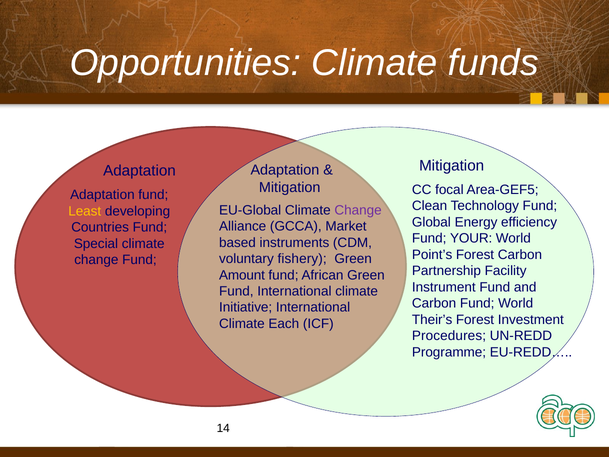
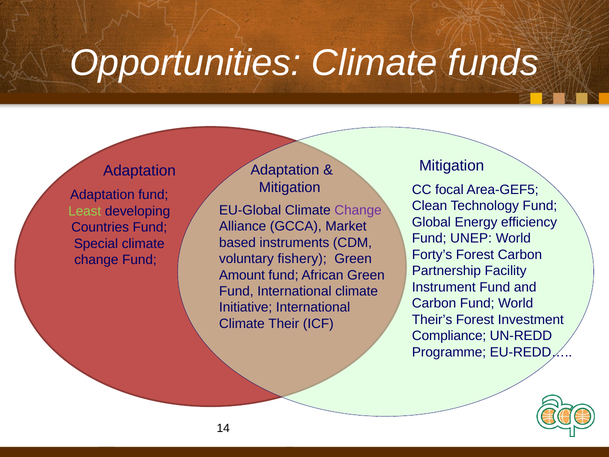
Least colour: yellow -> light green (85, 211)
YOUR: YOUR -> UNEP (471, 238)
Point’s: Point’s -> Forty’s (432, 255)
Each: Each -> Their (284, 324)
Procedures: Procedures -> Compliance (449, 336)
